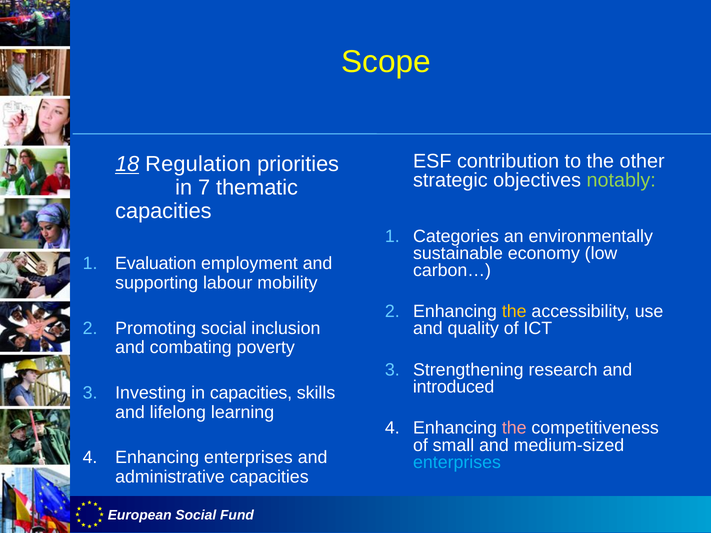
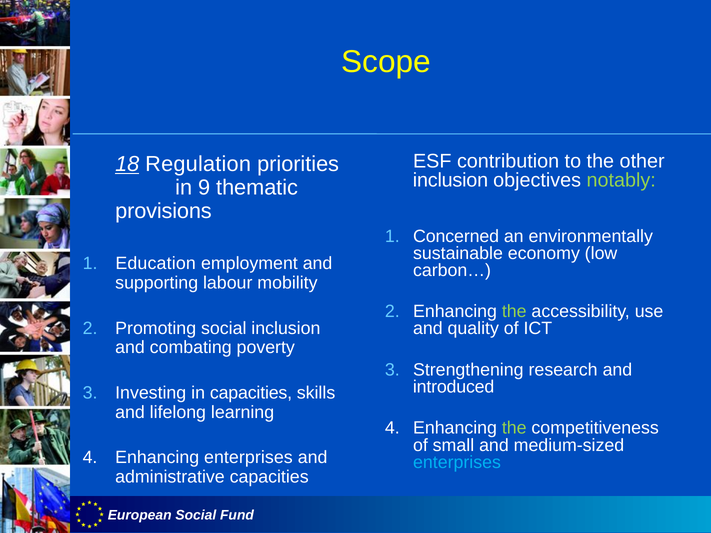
strategic: strategic -> inclusion (451, 180)
7: 7 -> 9 (204, 188)
capacities: capacities -> provisions (163, 211)
Categories: Categories -> Concerned (456, 236)
Evaluation: Evaluation -> Education (156, 264)
the colour: yellow -> light green (514, 312)
the colour: pink -> light green (514, 428)
